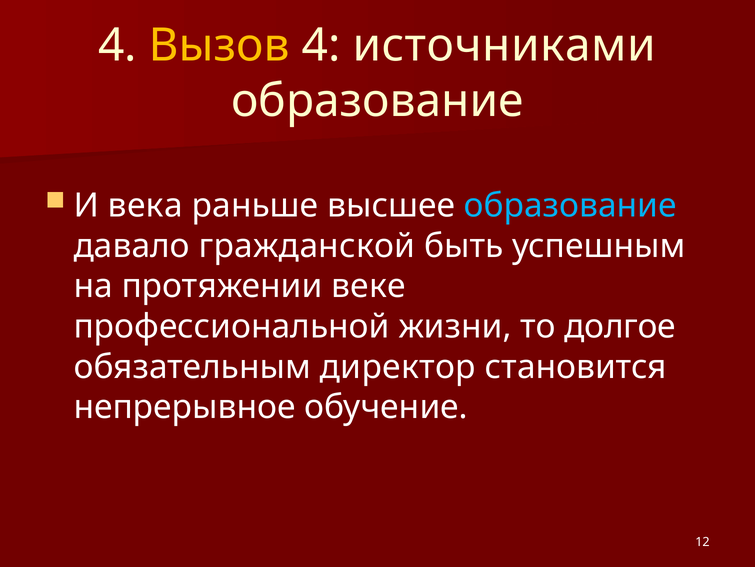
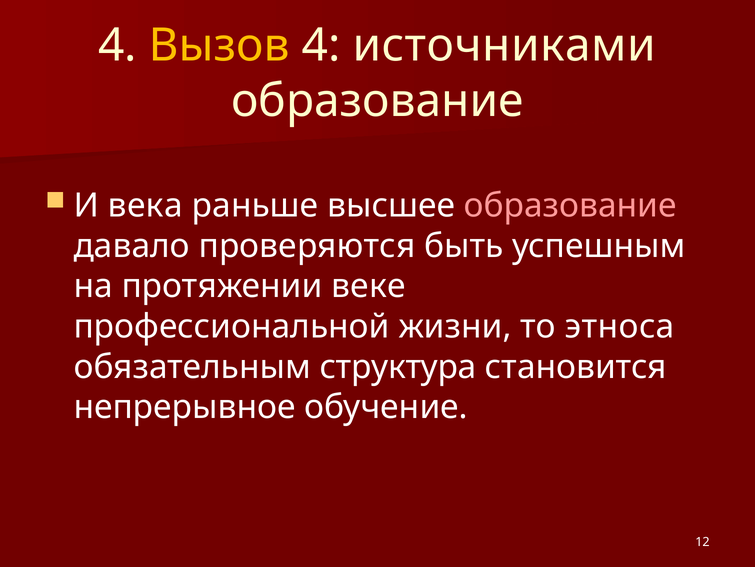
образование colour: light blue -> pink (570, 205)
гражданской: гражданской -> проверяются (307, 246)
долгое: долгое -> этноса (620, 326)
директор: директор -> структура (398, 366)
